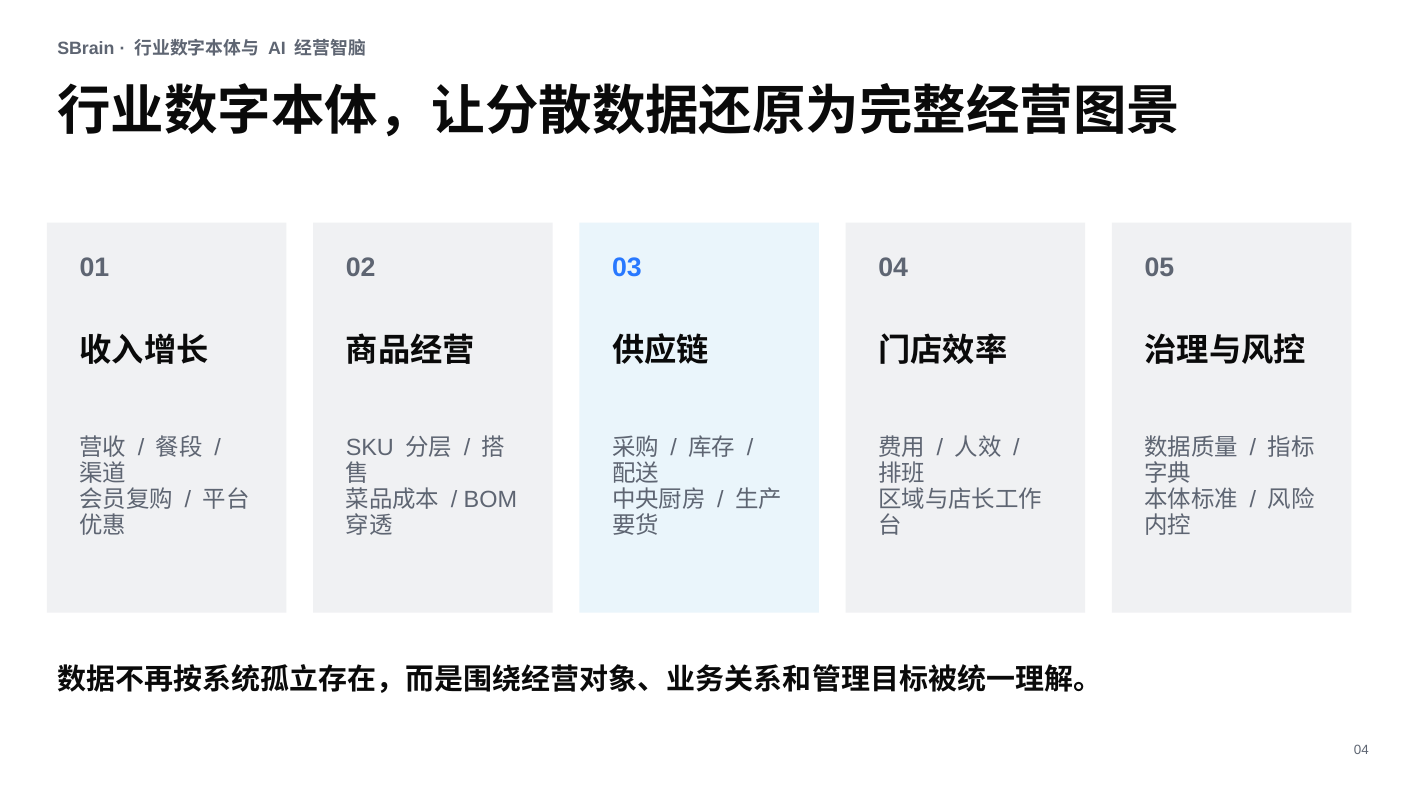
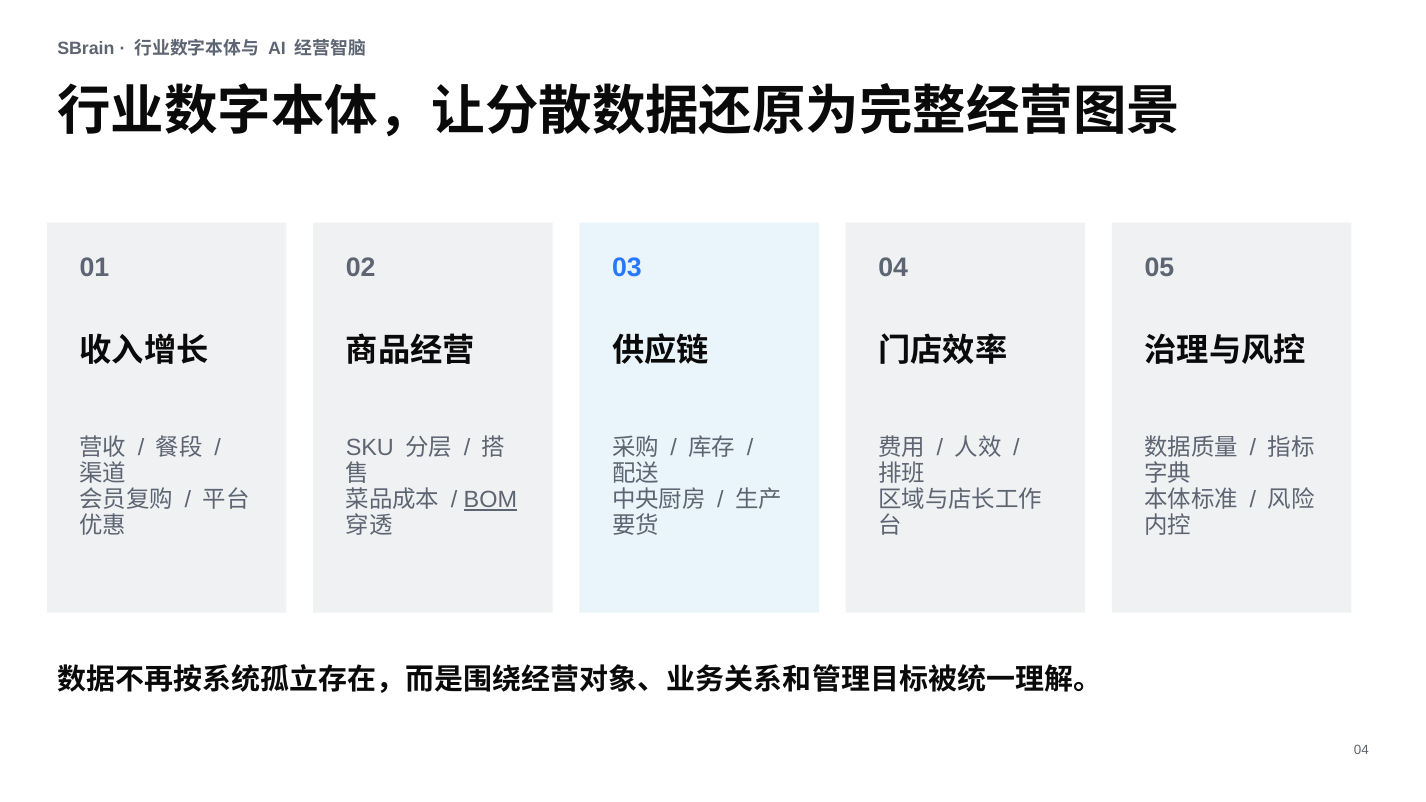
BOM underline: none -> present (490, 500)
